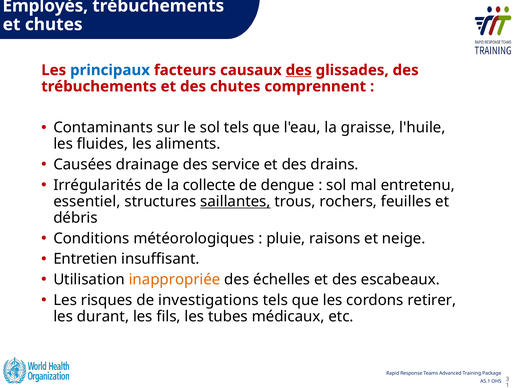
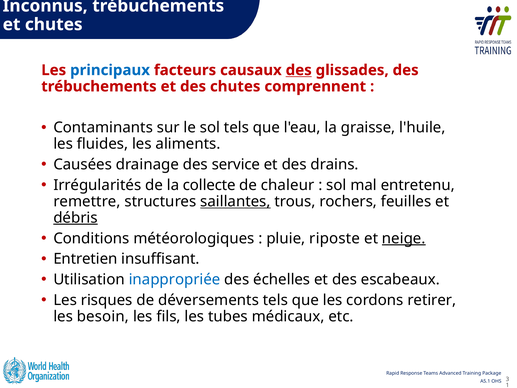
Employés: Employés -> Inconnus (45, 6)
dengue: dengue -> chaleur (288, 185)
essentiel: essentiel -> remettre (87, 201)
débris underline: none -> present (76, 218)
raisons: raisons -> riposte (335, 238)
neige underline: none -> present (404, 238)
inappropriée colour: orange -> blue (175, 279)
investigations: investigations -> déversements (209, 300)
durant: durant -> besoin (103, 316)
